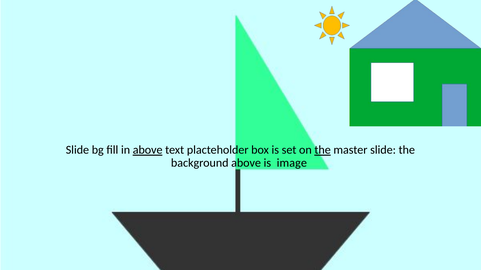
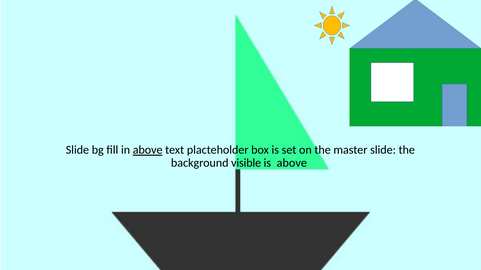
the underline: present -> none (323, 150)
background above: above -> visible (246, 163)
is image: image -> above (292, 163)
